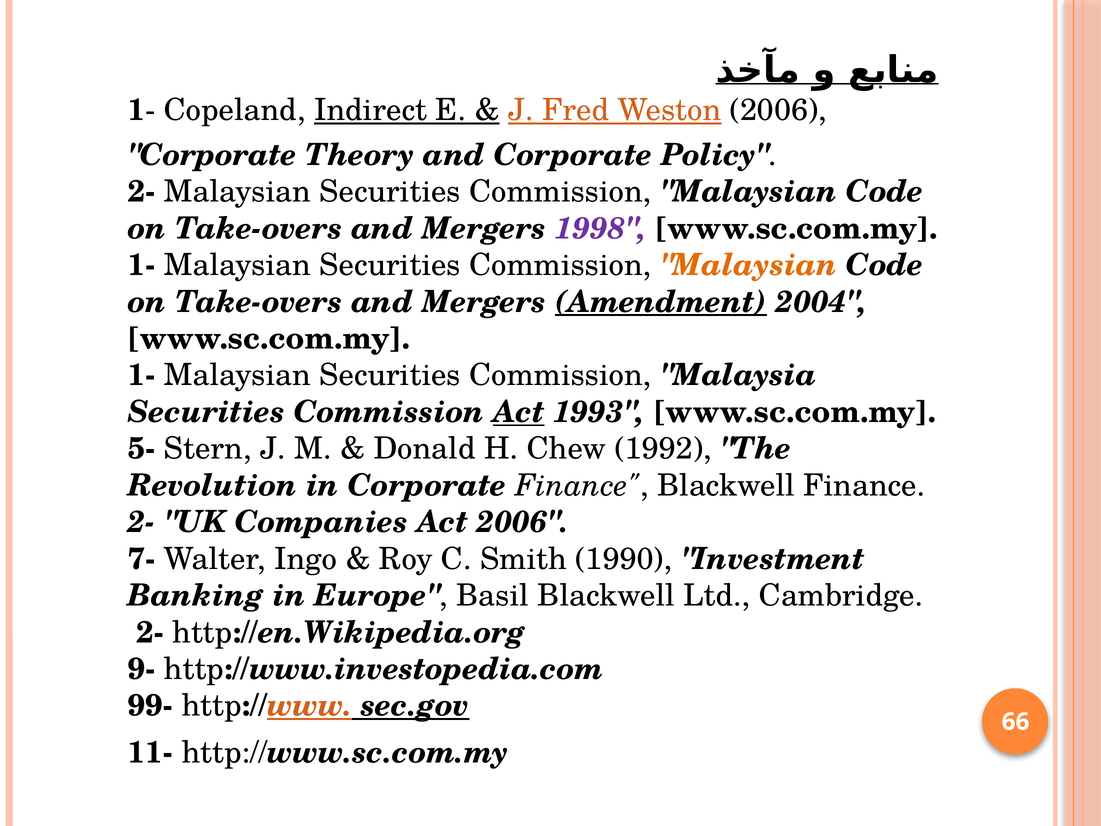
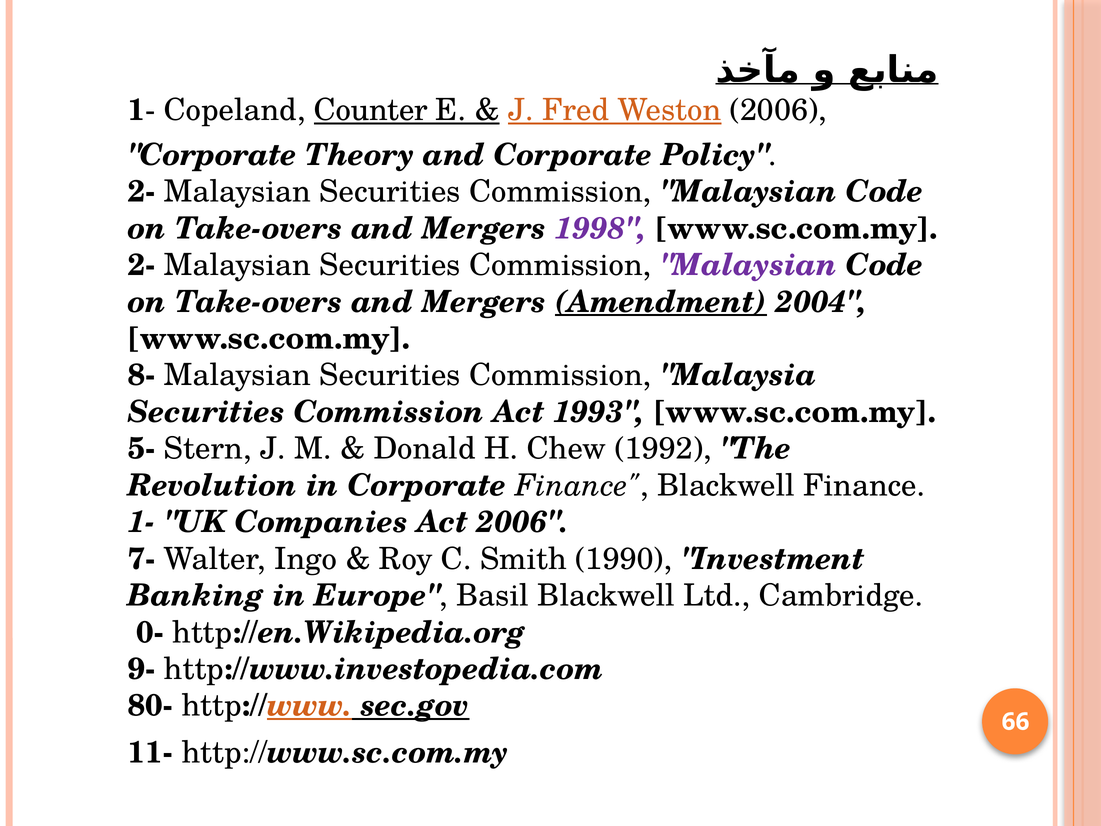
Indirect: Indirect -> Counter (371, 110)
1-: 1- -> 2- (142, 265)
Malaysian colour: orange -> purple (749, 265)
1-: 1- -> 8- (142, 375)
Act underline: present -> none (519, 412)
2-: 2- -> 1- (142, 522)
2-: 2- -> 0- (150, 632)
99-: 99- -> 80- (150, 706)
